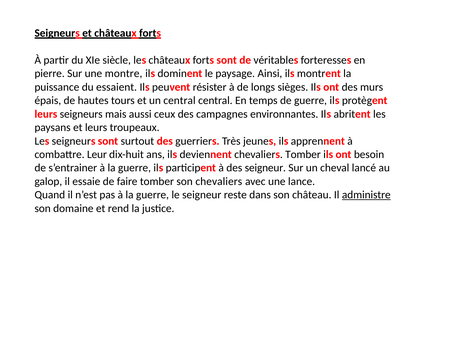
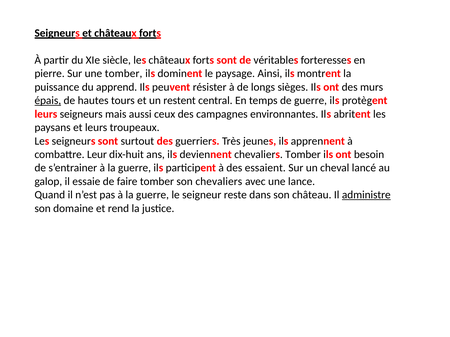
une montre: montre -> tomber (124, 74)
essaient: essaient -> apprend (117, 87)
épais underline: none -> present (48, 101)
un central: central -> restent (180, 101)
des seigneur: seigneur -> essaient (265, 168)
